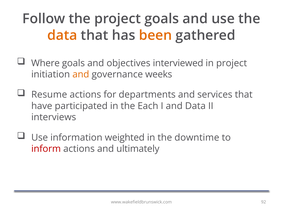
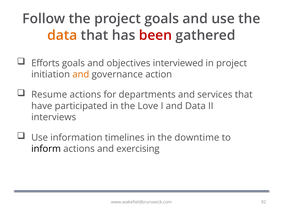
been colour: orange -> red (155, 35)
Where: Where -> Efforts (45, 63)
weeks: weeks -> action (159, 74)
Each: Each -> Love (148, 106)
weighted: weighted -> timelines (125, 138)
inform colour: red -> black (46, 149)
ultimately: ultimately -> exercising (138, 149)
